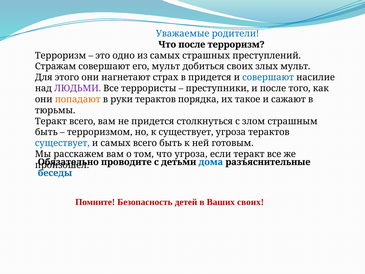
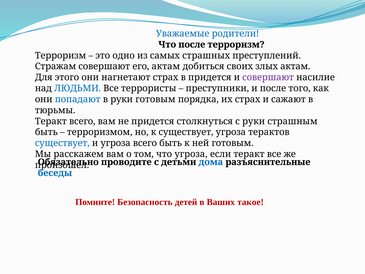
его мульт: мульт -> актам (166, 66)
злых мульт: мульт -> актам (295, 66)
совершают colour: blue -> purple (268, 77)
ЛЮДЬМИ colour: purple -> blue (78, 88)
попадают colour: orange -> blue (78, 99)
руки терактов: терактов -> готовым (155, 99)
их такое: такое -> страх (248, 99)
с злом: злом -> руки (254, 121)
и самых: самых -> угроза (116, 143)
Ваших своих: своих -> такое (250, 202)
